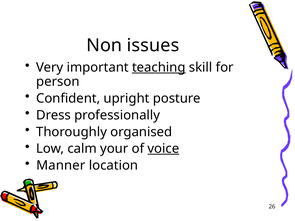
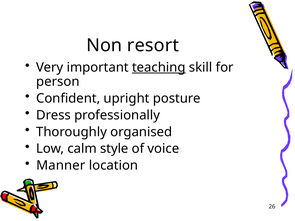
issues: issues -> resort (153, 46)
your: your -> style (114, 149)
voice underline: present -> none (163, 149)
